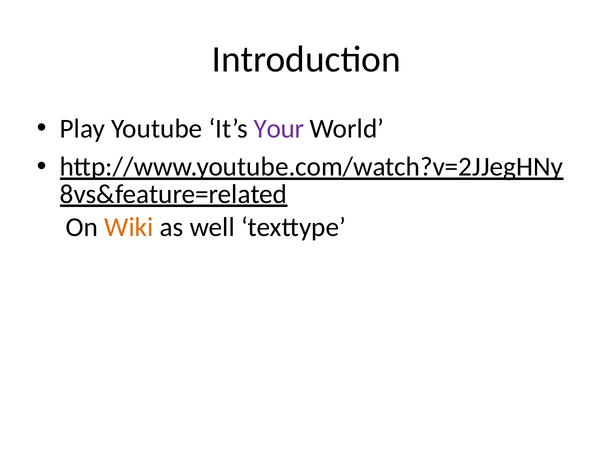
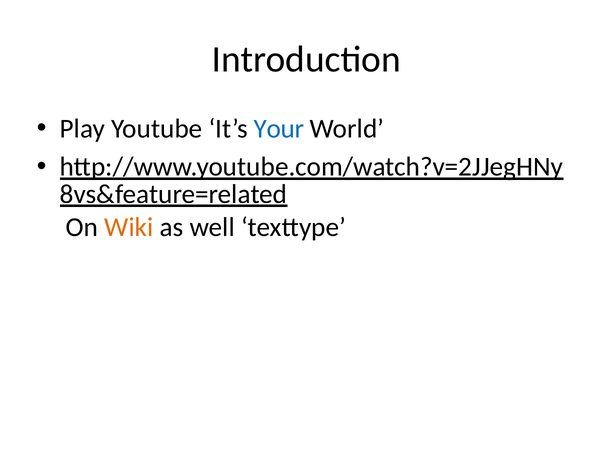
Your colour: purple -> blue (279, 129)
